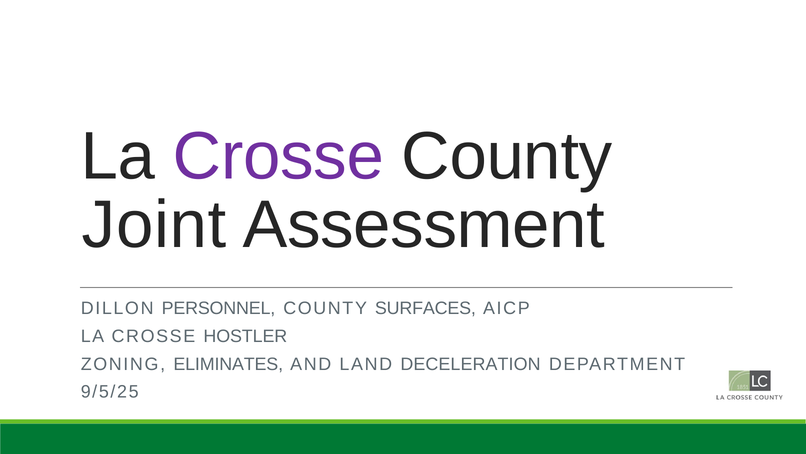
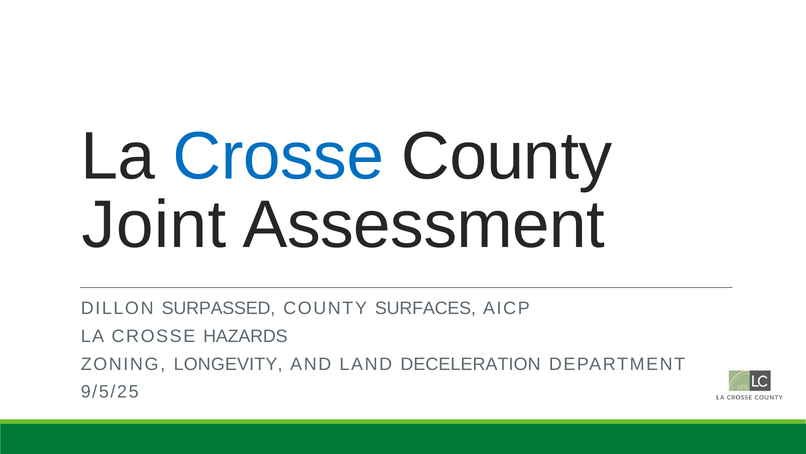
Crosse colour: purple -> blue (278, 156)
PERSONNEL: PERSONNEL -> SURPASSED (218, 308)
HOSTLER: HOSTLER -> HAZARDS (245, 336)
ELIMINATES: ELIMINATES -> LONGEVITY (228, 364)
